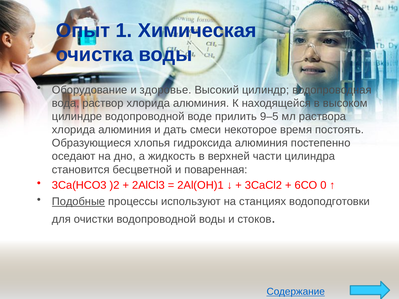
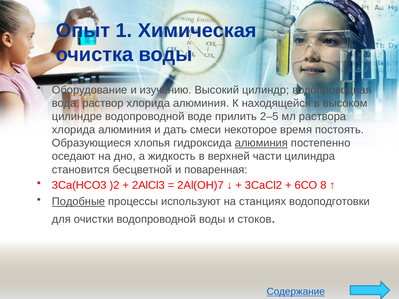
здоровье: здоровье -> изучению (166, 90)
9–5: 9–5 -> 2–5 (269, 117)
алюминия underline: none -> present (261, 143)
2Al(OH)1: 2Al(OH)1 -> 2Al(OH)7 (201, 185)
0: 0 -> 8 (323, 185)
